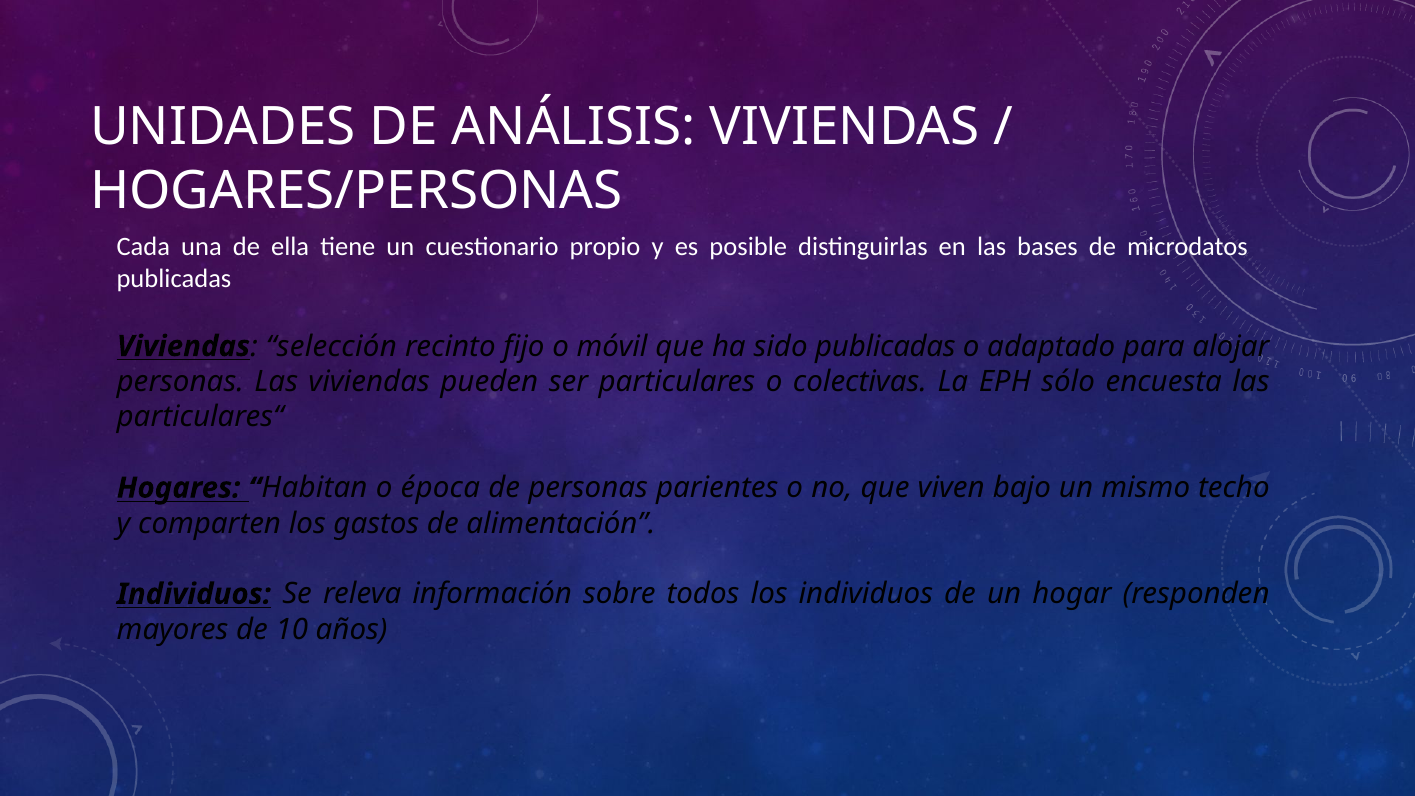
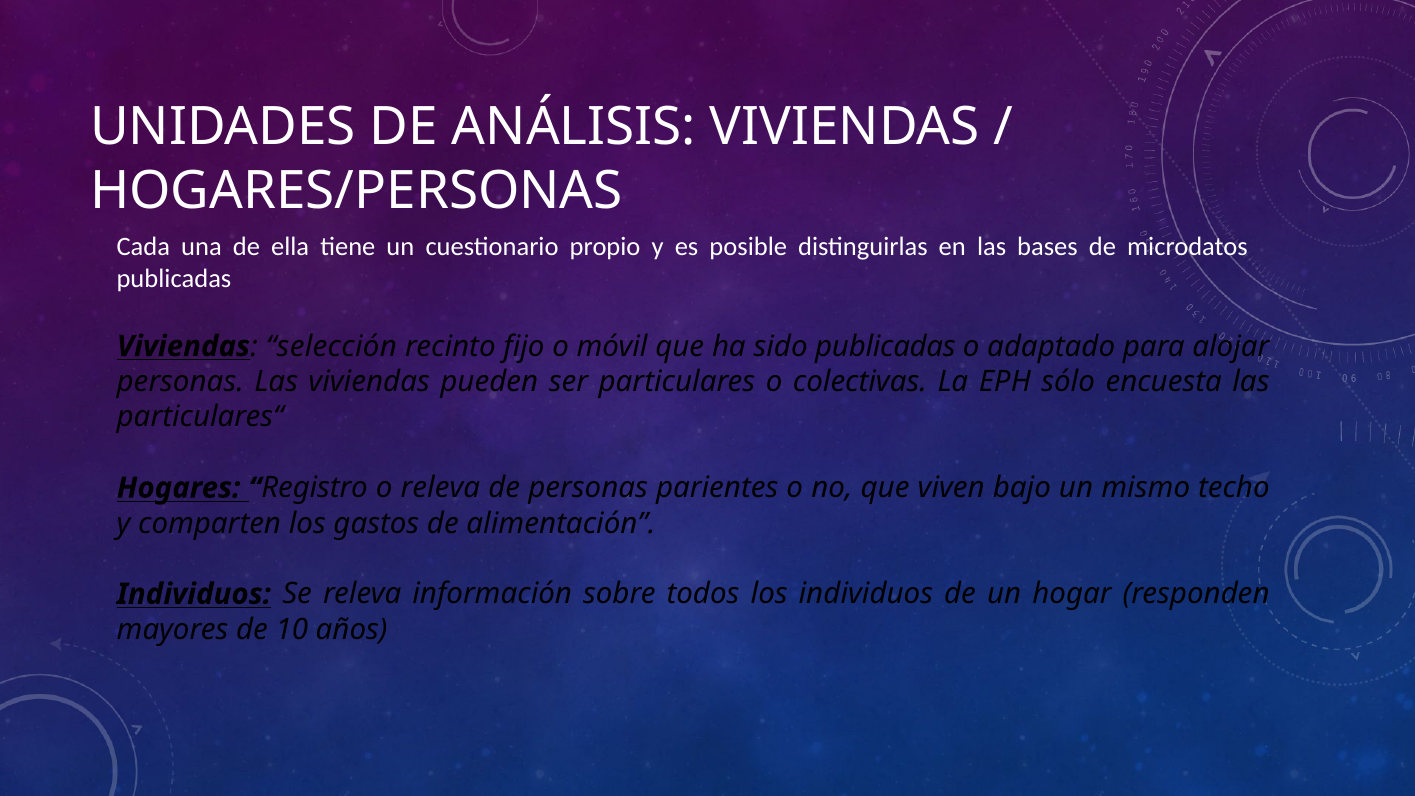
Habitan: Habitan -> Registro (315, 488)
o época: época -> releva (440, 488)
